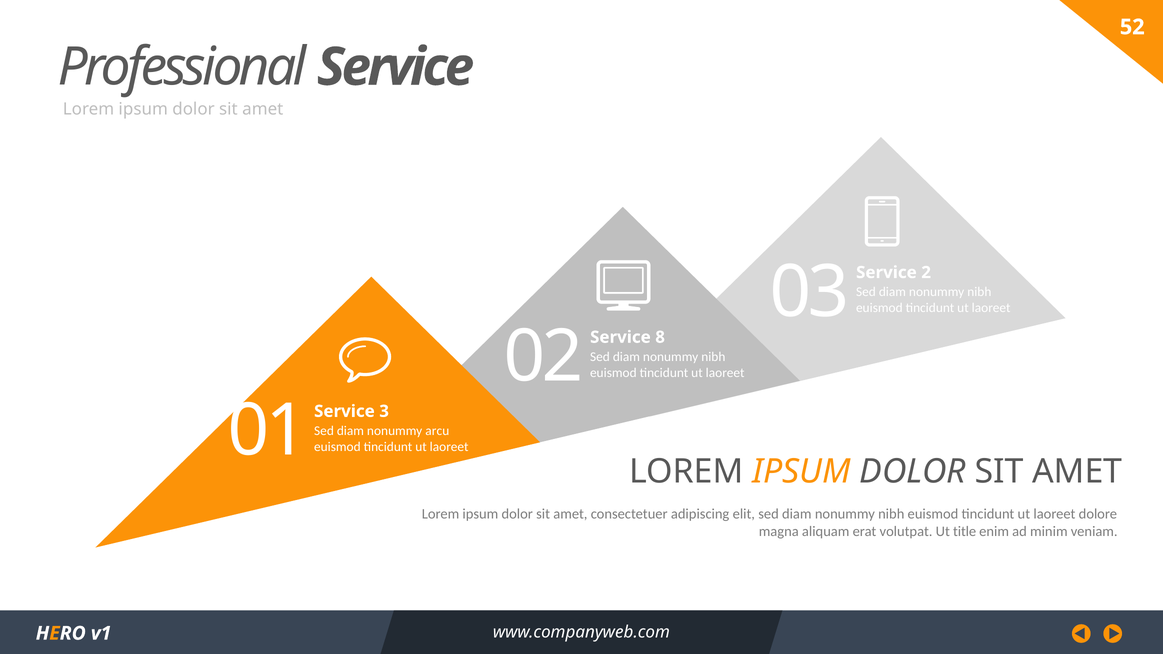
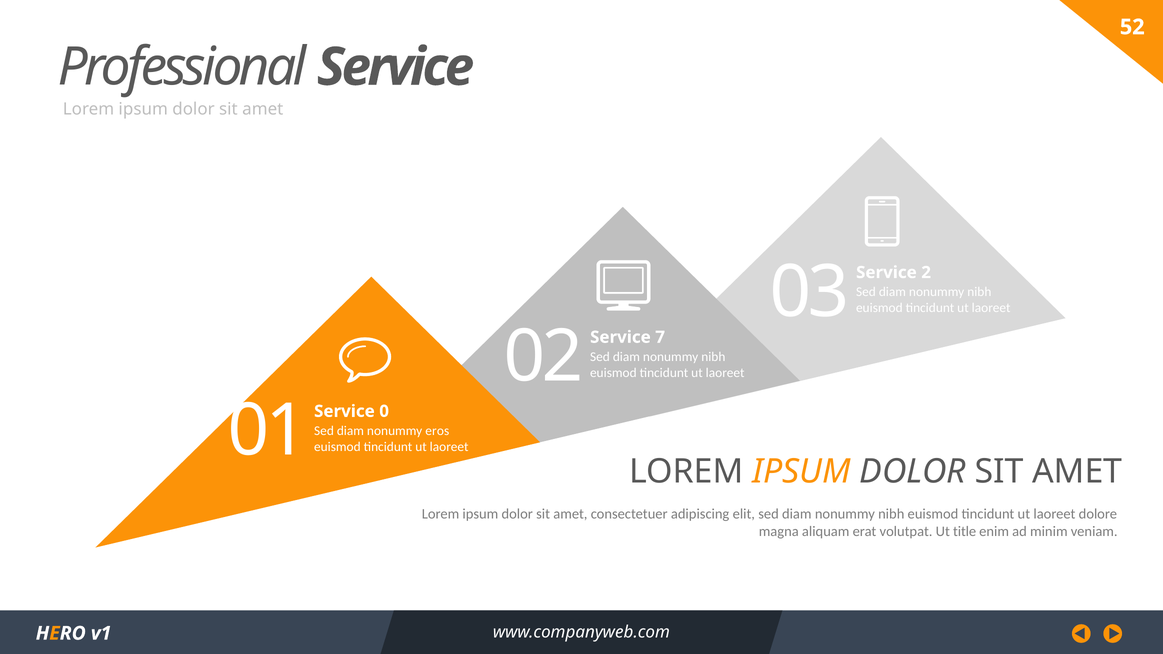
8: 8 -> 7 (660, 337)
3: 3 -> 0 (384, 411)
arcu: arcu -> eros (437, 431)
